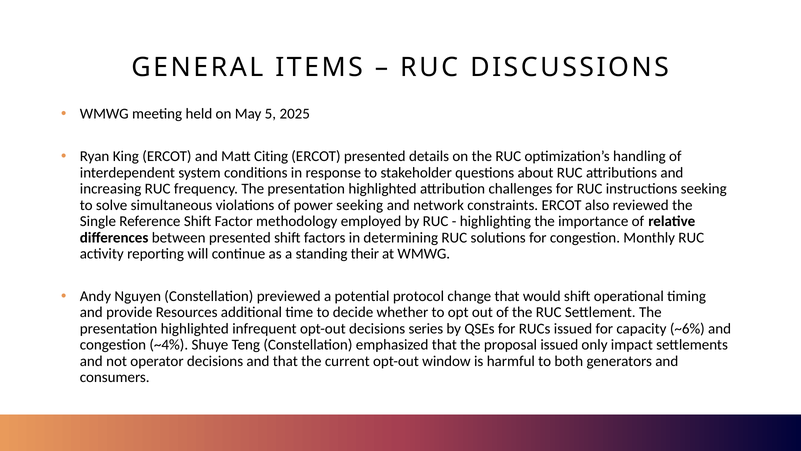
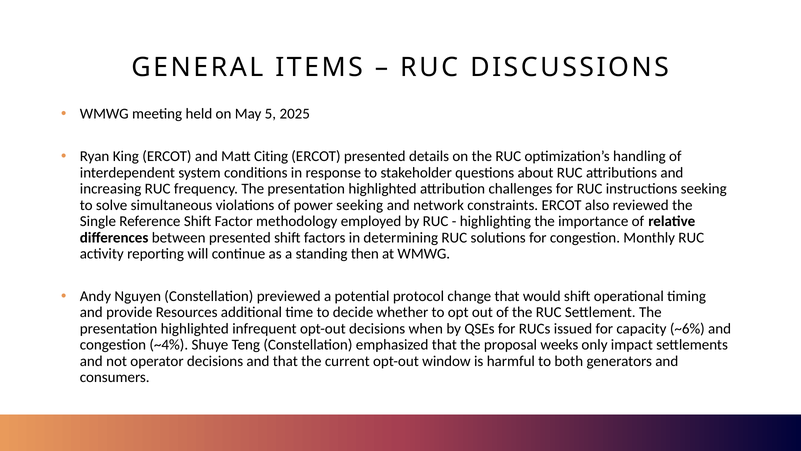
their: their -> then (365, 254)
series: series -> when (426, 328)
proposal issued: issued -> weeks (559, 345)
